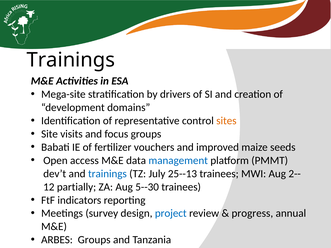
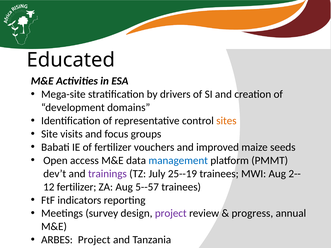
Trainings: Trainings -> Educated (71, 60)
trainings colour: blue -> purple (107, 174)
25--13: 25--13 -> 25--19 (182, 174)
partially: partially -> fertilizer (77, 187)
5--30: 5--30 -> 5--57 (147, 187)
project colour: blue -> purple (171, 214)
ARBES Groups: Groups -> Project (94, 240)
